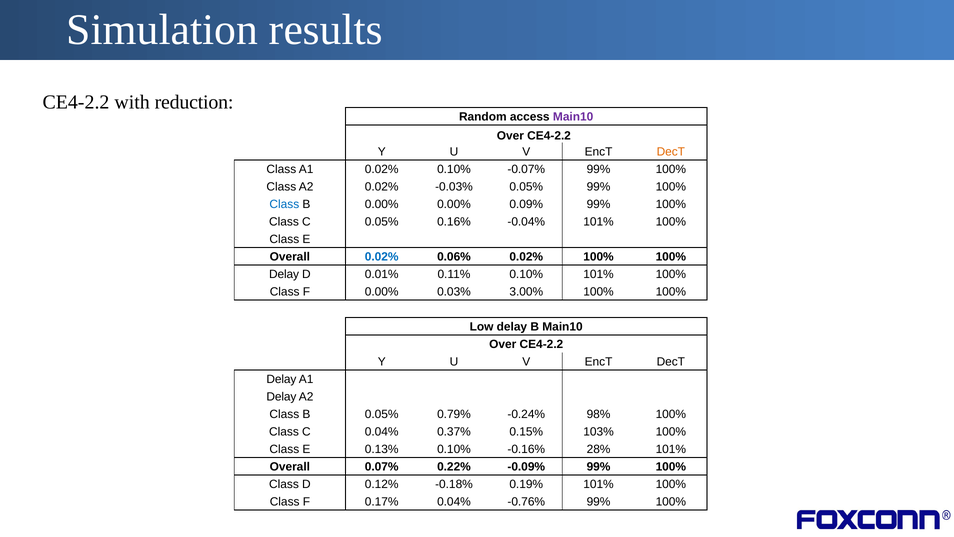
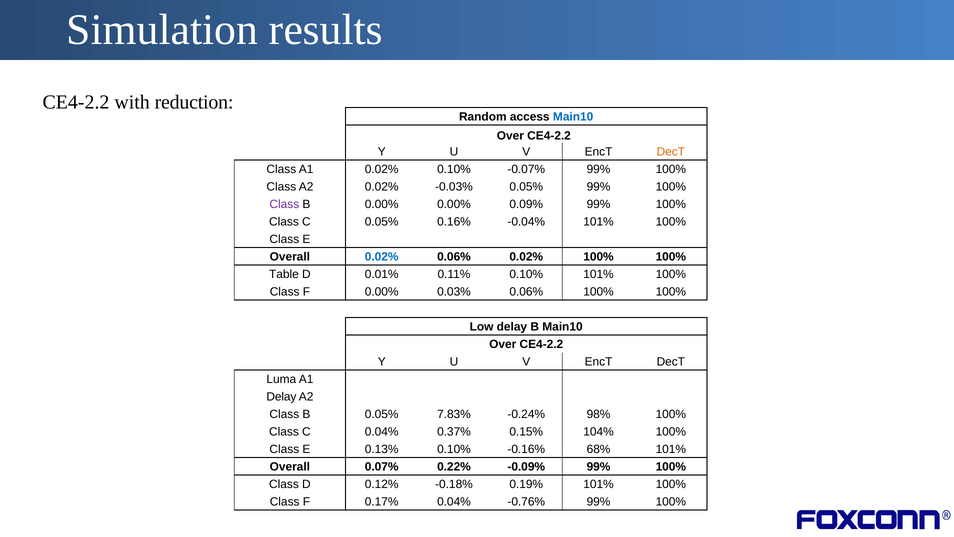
Main10 colour: purple -> blue (573, 117)
Class colour: blue -> purple (284, 204)
Delay: Delay -> Table (284, 274)
0.03% 3.00%: 3.00% -> 0.06% (526, 292)
Delay: Delay -> Luma (281, 379)
0.79%: 0.79% -> 7.83% (454, 414)
103%: 103% -> 104% (599, 432)
28%: 28% -> 68% (599, 449)
